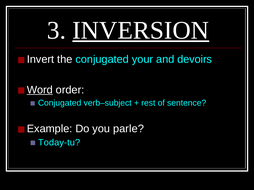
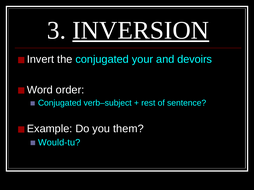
Word underline: present -> none (40, 90)
parle: parle -> them (128, 129)
Today-tu: Today-tu -> Would-tu (59, 143)
